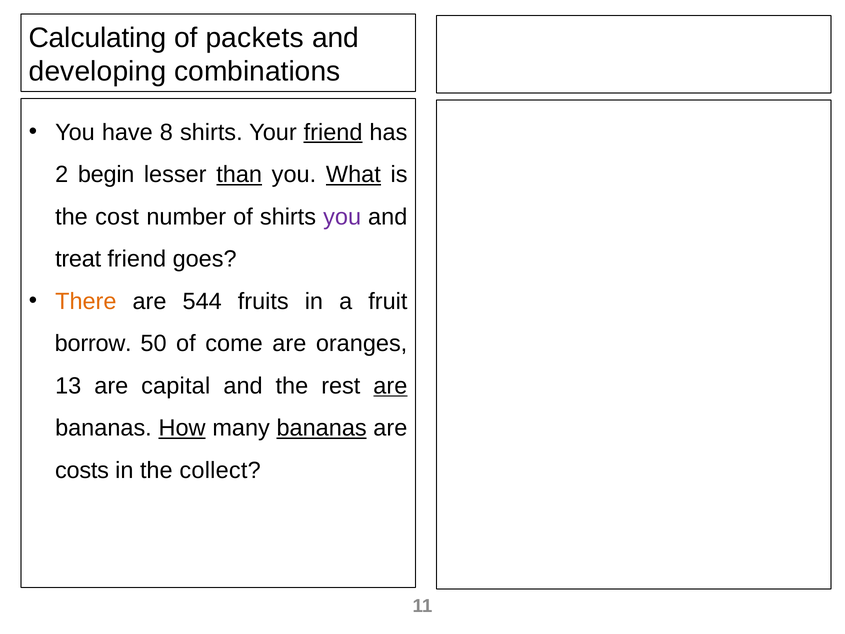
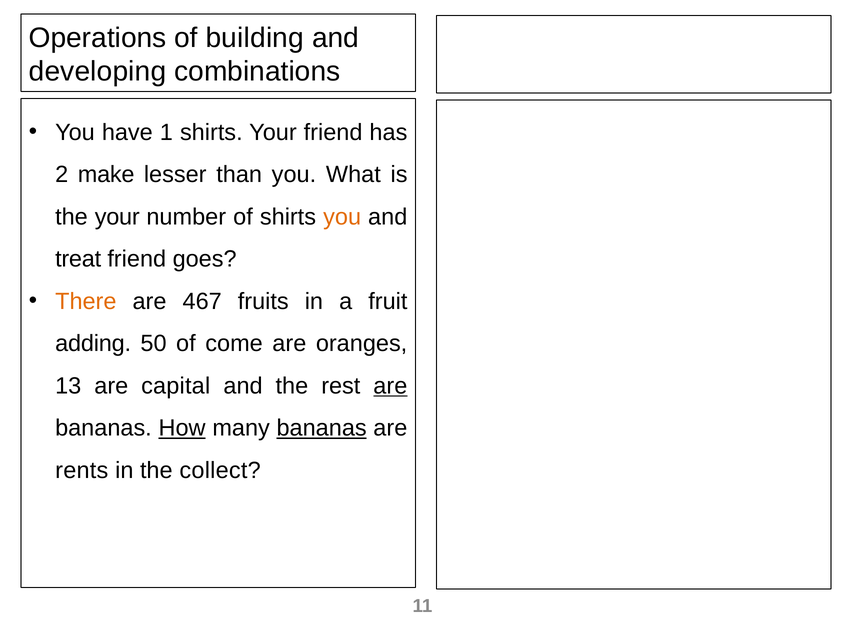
Calculating: Calculating -> Operations (98, 38)
packets: packets -> building (255, 38)
8: 8 -> 1 (166, 132)
friend underline: present -> none (333, 132)
begin: begin -> make (106, 174)
than underline: present -> none (239, 174)
What underline: present -> none (353, 174)
the cost: cost -> your (117, 217)
you colour: purple -> orange (342, 217)
544: 544 -> 467 (202, 301)
borrow: borrow -> adding (93, 343)
costs: costs -> rents (82, 470)
